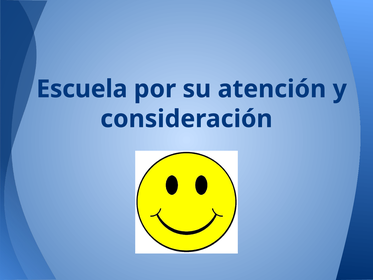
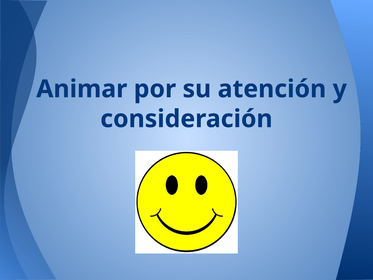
Escuela: Escuela -> Animar (82, 89)
